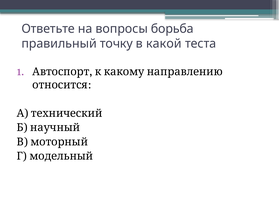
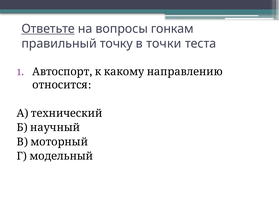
Ответьте underline: none -> present (48, 29)
борьба: борьба -> гонкам (172, 29)
какой: какой -> точки (164, 44)
